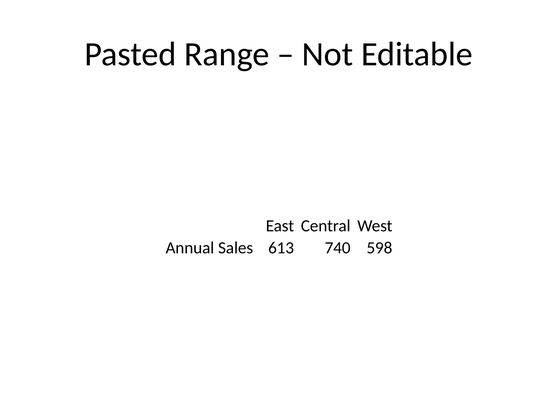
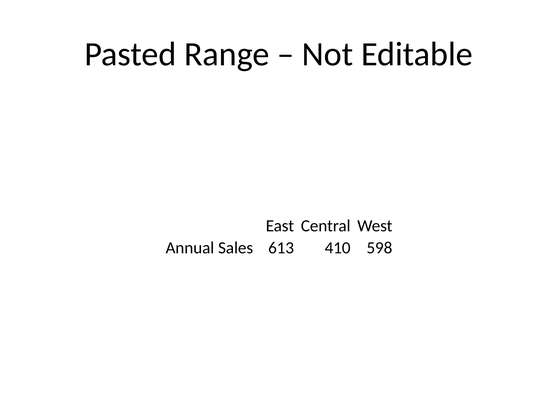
740: 740 -> 410 (338, 248)
